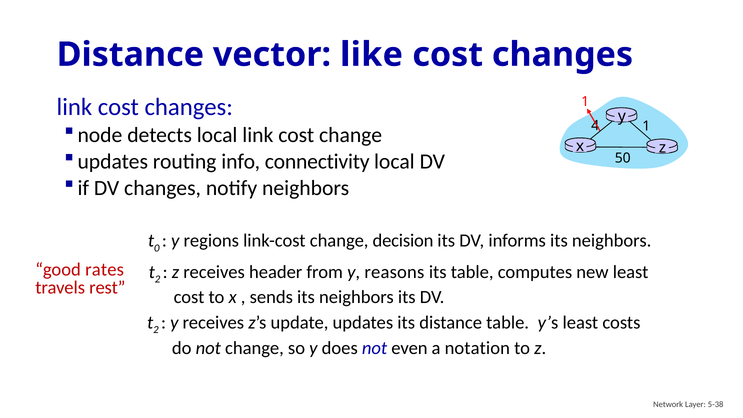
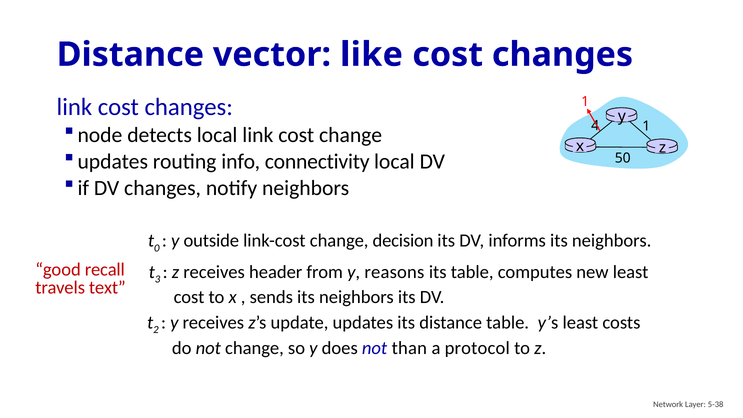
regions: regions -> outside (211, 241)
rates: rates -> recall (105, 270)
2: 2 -> 3 (158, 279)
rest: rest -> text (107, 287)
even: even -> than (409, 348)
notation: notation -> protocol (477, 348)
